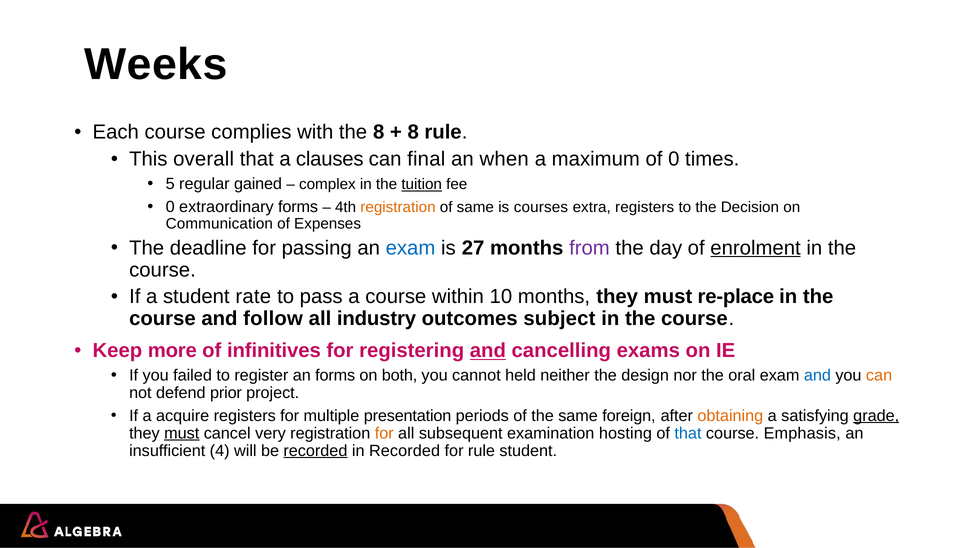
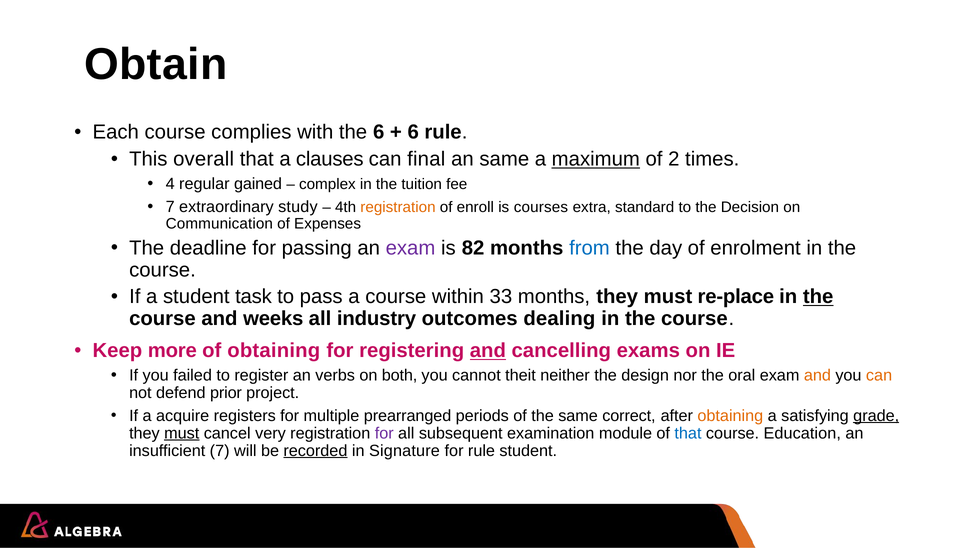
Weeks: Weeks -> Obtain (156, 65)
the 8: 8 -> 6 (379, 132)
8: 8 -> 6 (413, 132)
an when: when -> same (504, 159)
maximum underline: none -> present (596, 159)
of 0: 0 -> 2 (674, 159)
5: 5 -> 4 (170, 184)
tuition underline: present -> none (422, 185)
0: 0 -> 7 (170, 207)
extraordinary forms: forms -> study (298, 207)
of same: same -> enroll (475, 207)
extra registers: registers -> standard (645, 207)
exam colour: blue -> purple (410, 248)
27: 27 -> 82 (473, 248)
from colour: purple -> blue (589, 248)
enrolment underline: present -> none (756, 248)
rate: rate -> task (254, 297)
10: 10 -> 33 (501, 297)
the underline: none -> present (818, 297)
follow: follow -> weeks (273, 319)
subject: subject -> dealing (559, 319)
of infinitives: infinitives -> obtaining (274, 351)
an forms: forms -> verbs (335, 376)
held: held -> theit (521, 376)
and colour: blue -> orange (817, 376)
presentation: presentation -> prearranged (408, 416)
foreign: foreign -> correct (629, 416)
for colour: orange -> purple (384, 434)
hosting: hosting -> module (625, 434)
Emphasis: Emphasis -> Education (802, 434)
insufficient 4: 4 -> 7 (220, 451)
in Recorded: Recorded -> Signature (405, 451)
